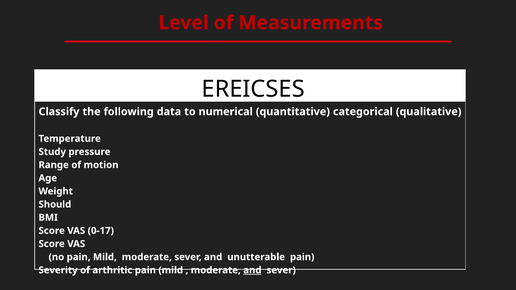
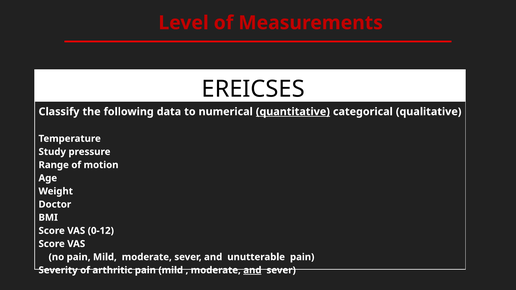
quantitative underline: none -> present (293, 112)
Should: Should -> Doctor (55, 205)
0-17: 0-17 -> 0-12 (101, 231)
